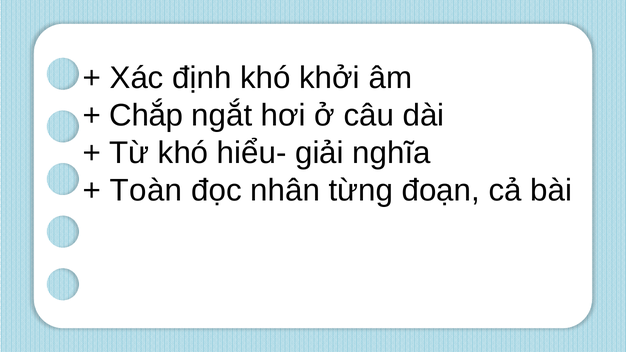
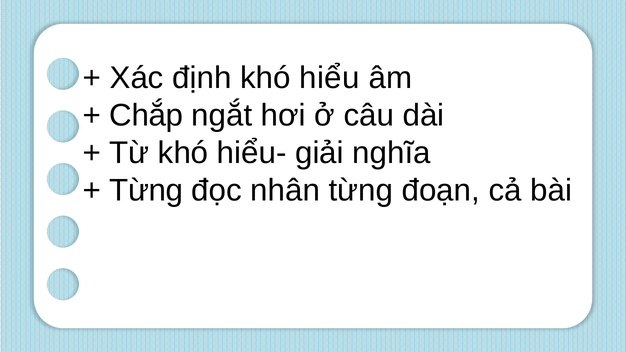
khởi: khởi -> hiểu (329, 78)
Toàn: Toàn -> Từng (146, 191)
